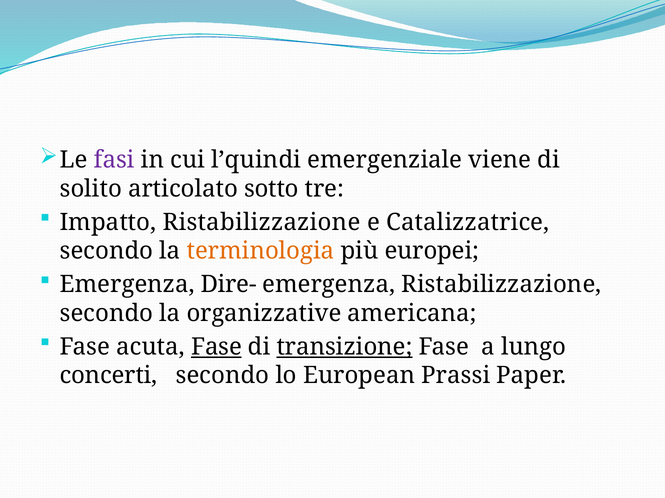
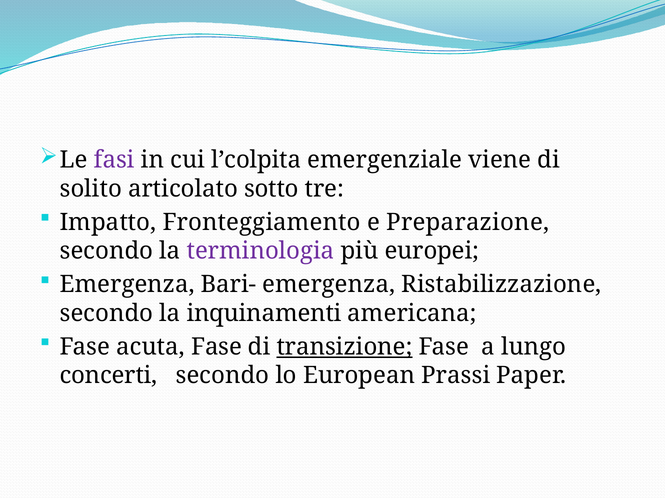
l’quindi: l’quindi -> l’colpita (256, 160)
Impatto Ristabilizzazione: Ristabilizzazione -> Fronteggiamento (262, 222)
Catalizzatrice: Catalizzatrice -> Preparazione (468, 222)
terminologia colour: orange -> purple (261, 251)
Dire-: Dire- -> Bari- (229, 285)
organizzative: organizzative -> inquinamenti (264, 314)
Fase underline: present -> none (217, 347)
